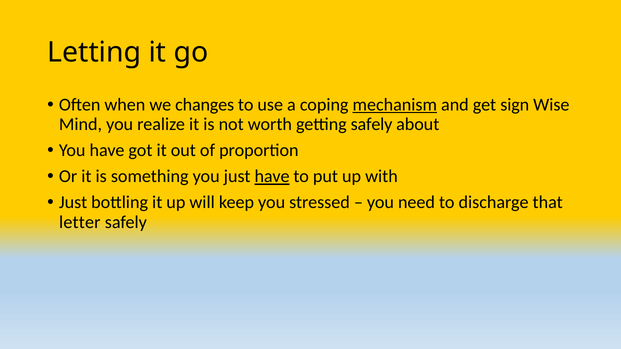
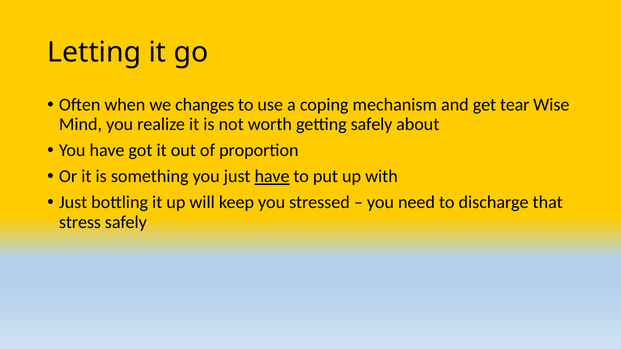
mechanism underline: present -> none (395, 105)
sign: sign -> tear (515, 105)
letter: letter -> stress (80, 222)
